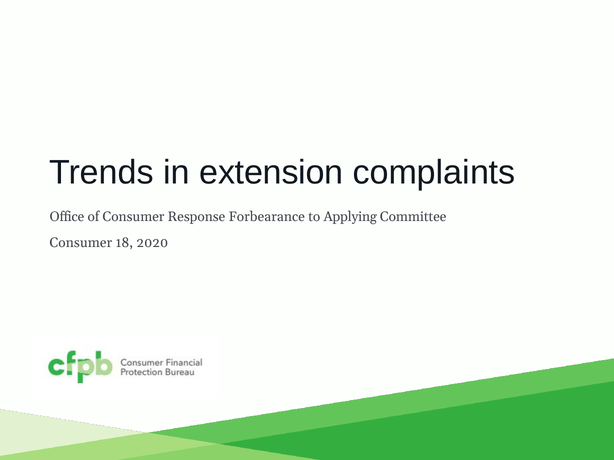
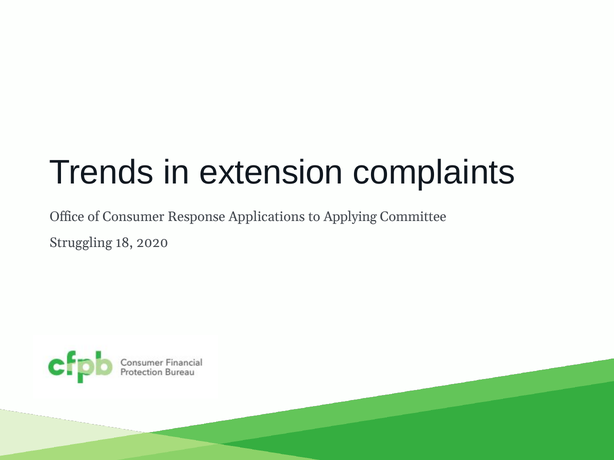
Forbearance: Forbearance -> Applications (267, 217)
Consumer: Consumer -> Struggling (81, 243)
